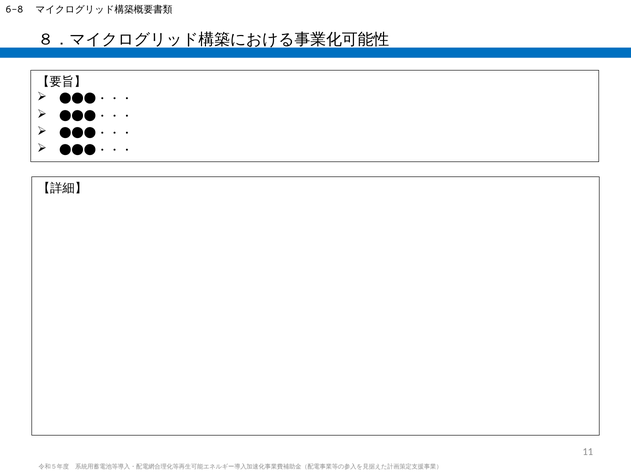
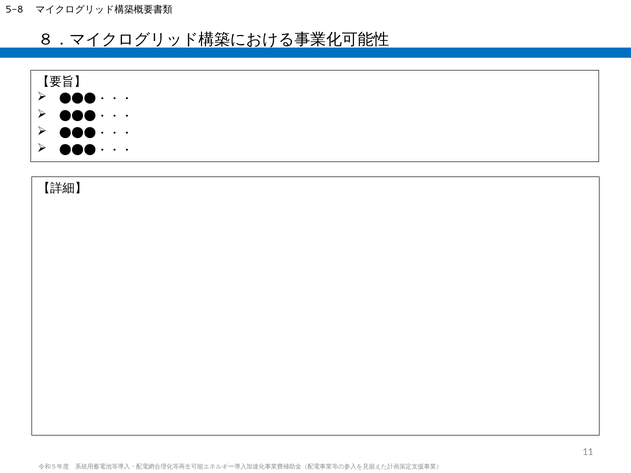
6-8: 6-8 -> 5-8 (14, 10)
